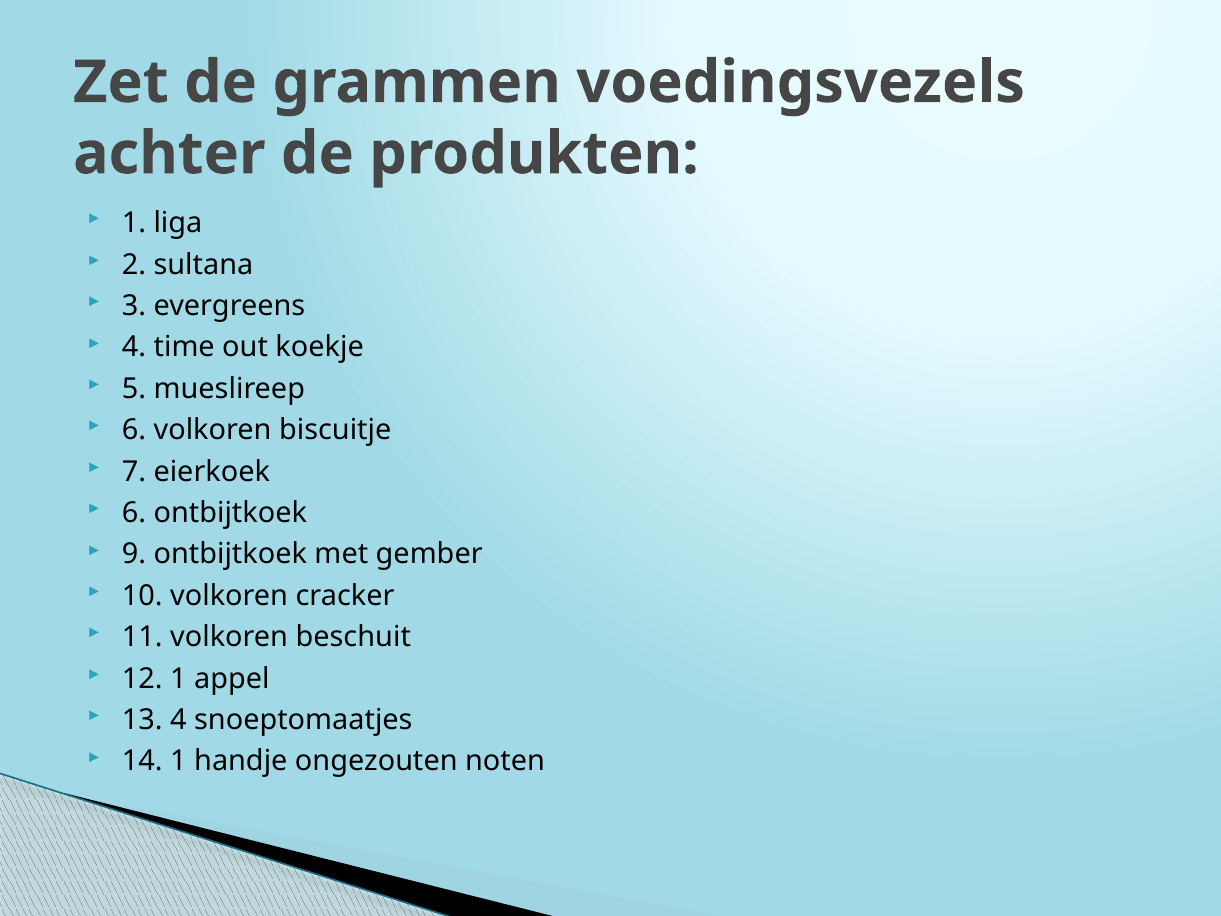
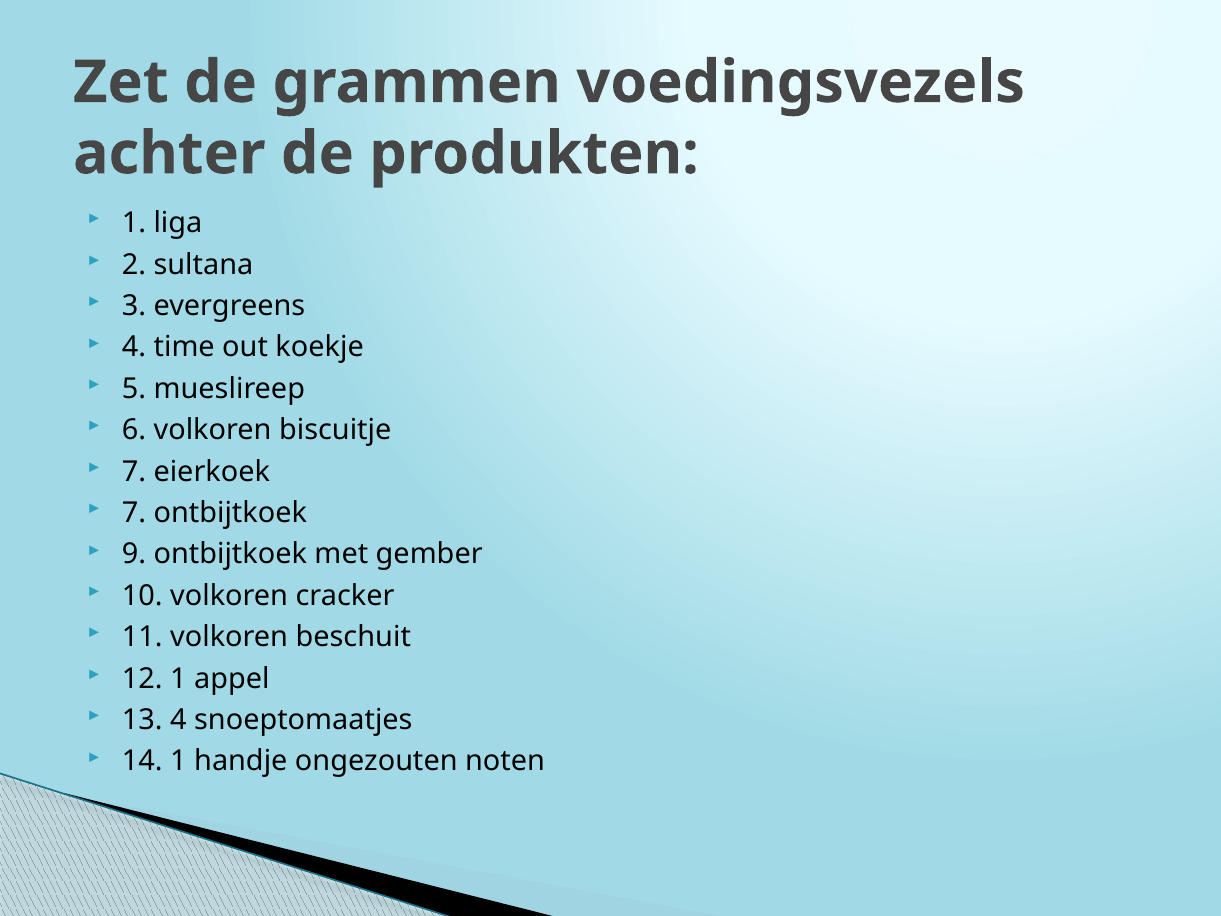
6: 6 -> 7 (134, 513)
